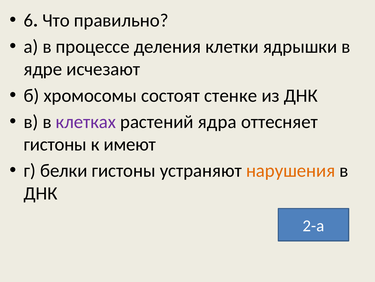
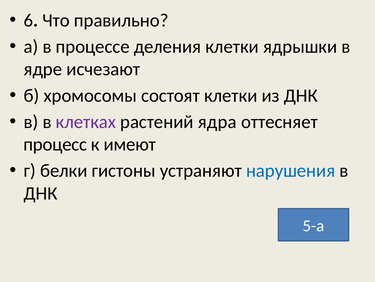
состоят стенке: стенке -> клетки (231, 95)
гистоны: гистоны -> процесс (55, 144)
нарушения colour: orange -> blue (291, 170)
2-а: 2-а -> 5-а (313, 225)
